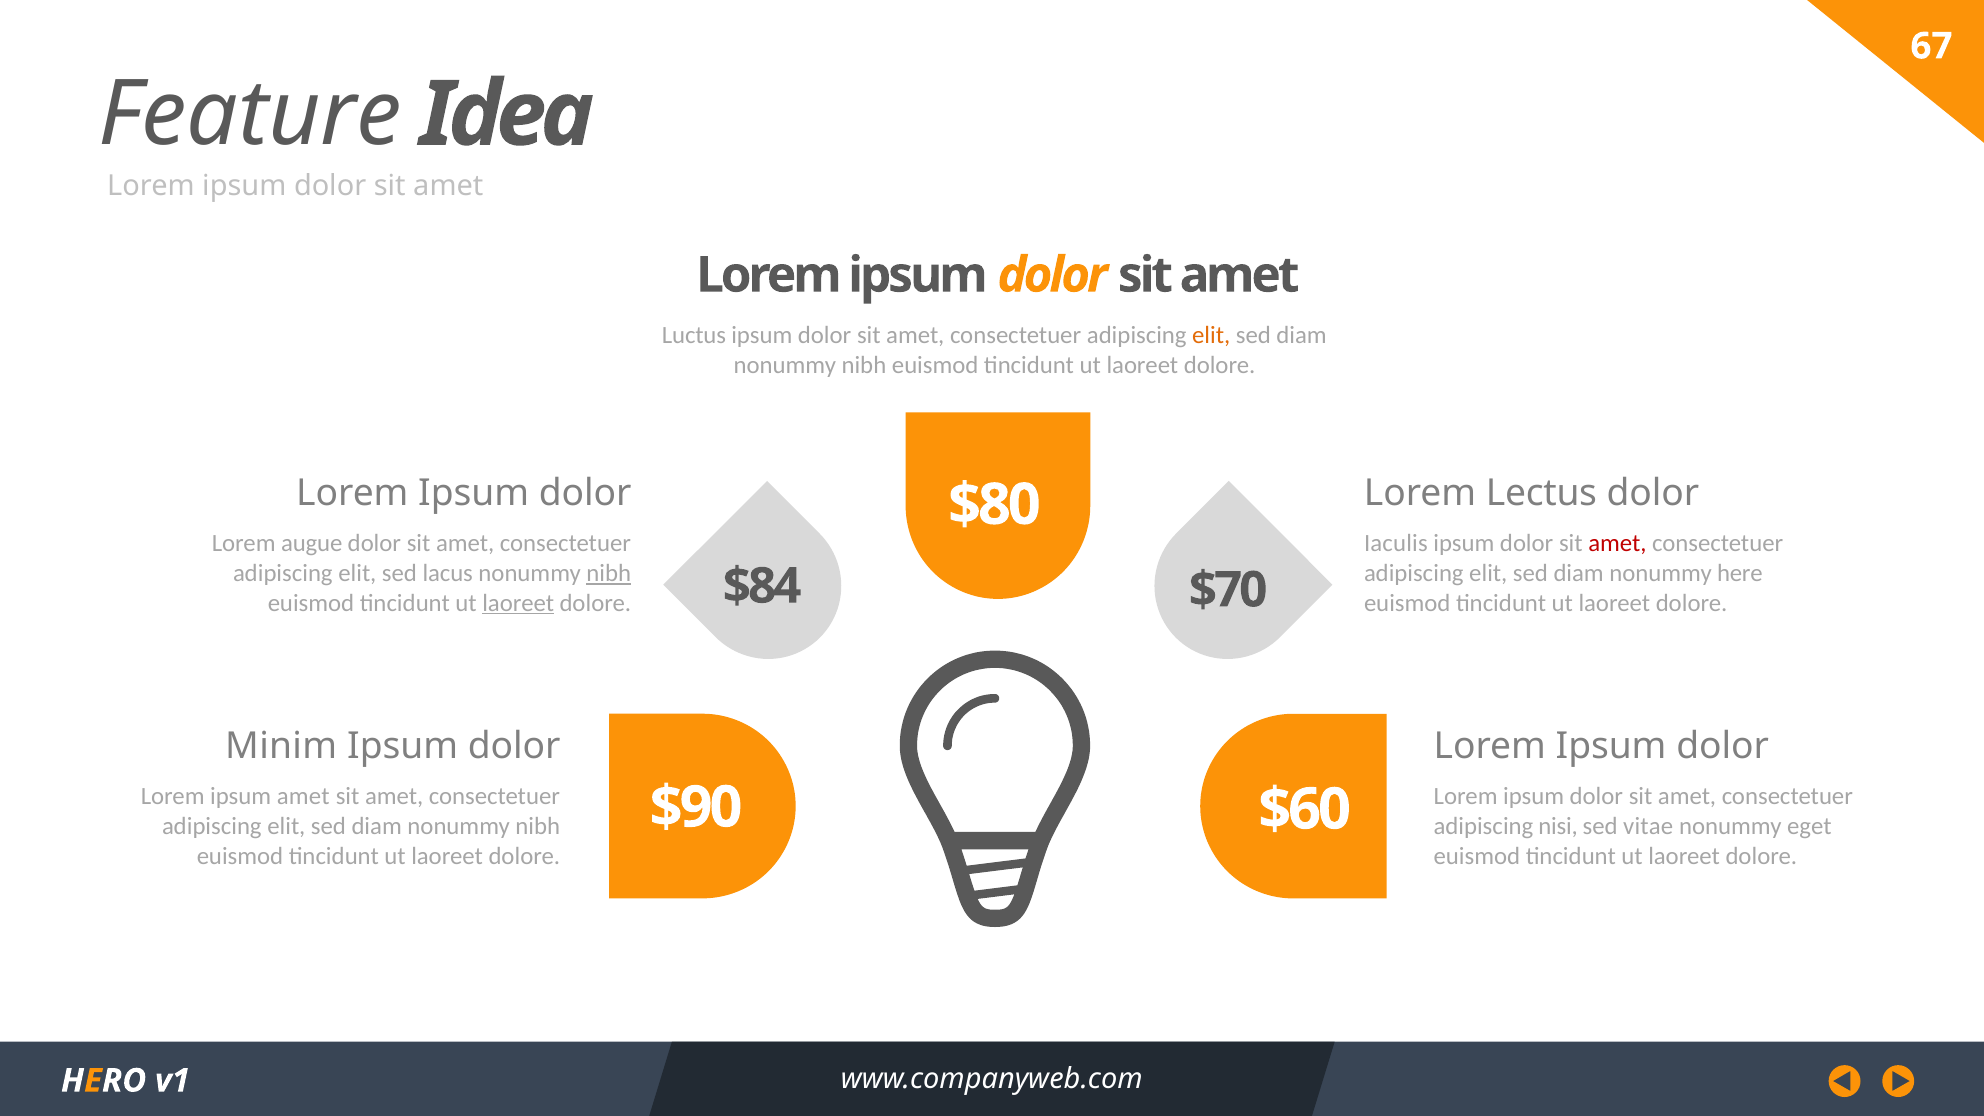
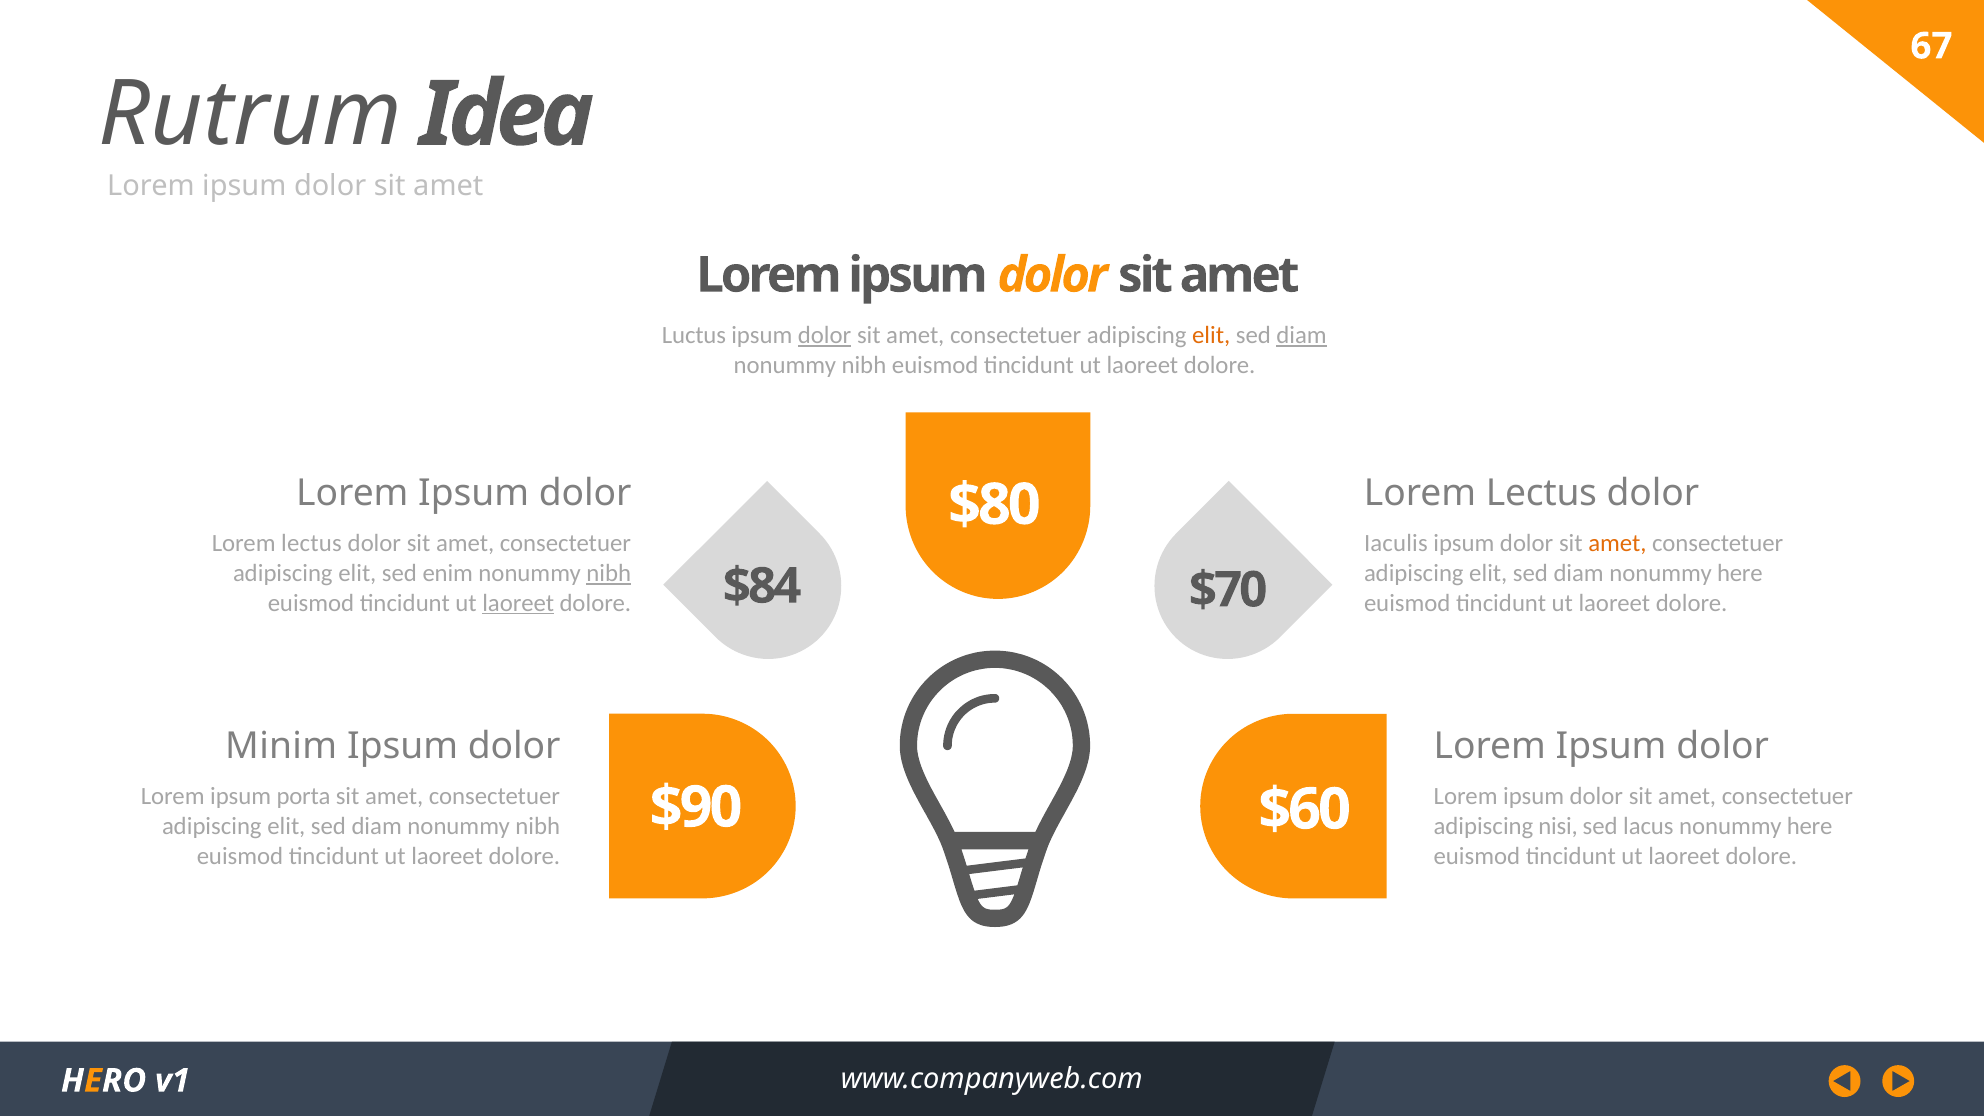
Feature: Feature -> Rutrum (250, 115)
dolor underline: none -> present (825, 335)
diam underline: none -> present (1302, 335)
augue: augue -> lectus (312, 543)
amet colour: red -> orange (1617, 543)
lacus: lacus -> enim (448, 573)
ipsum amet: amet -> porta (304, 796)
vitae: vitae -> lacus (1648, 826)
eget: eget -> here (1810, 826)
